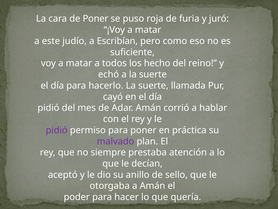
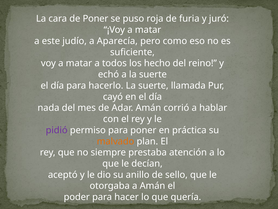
Escribían: Escribían -> Aparecía (117, 41)
pidió: pidió -> nada (48, 108)
malvado colour: purple -> orange (115, 141)
